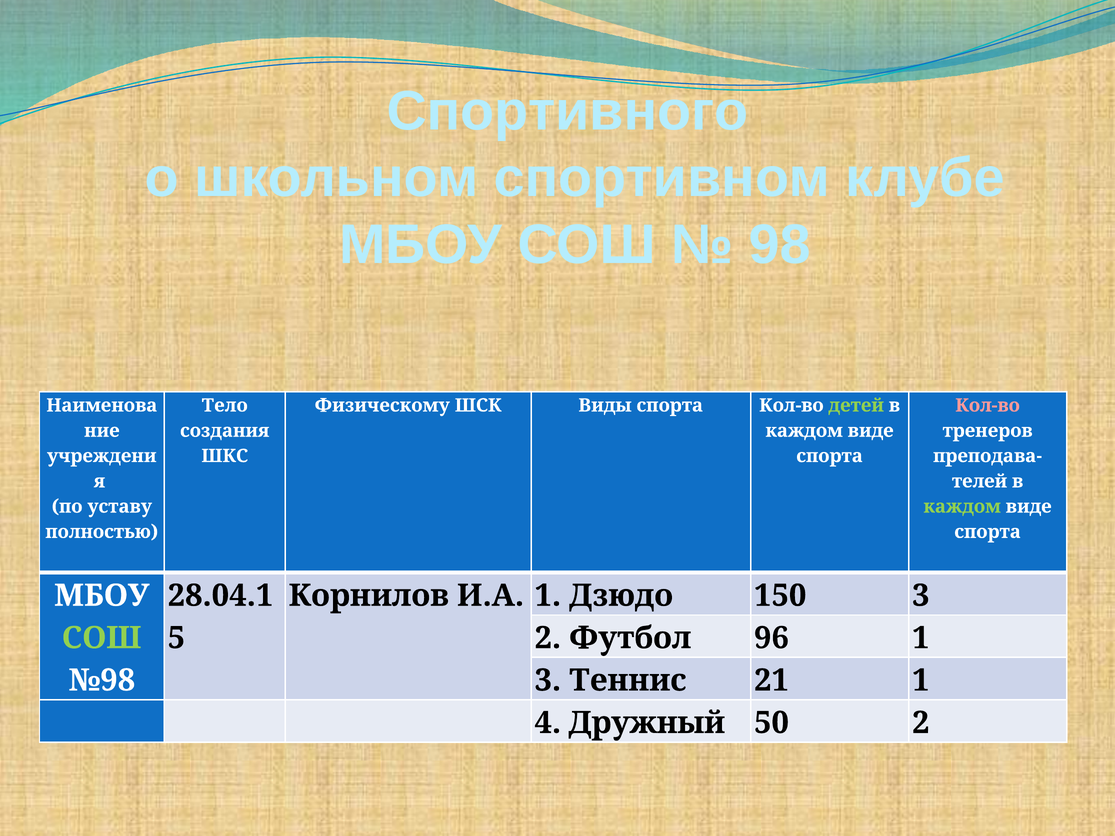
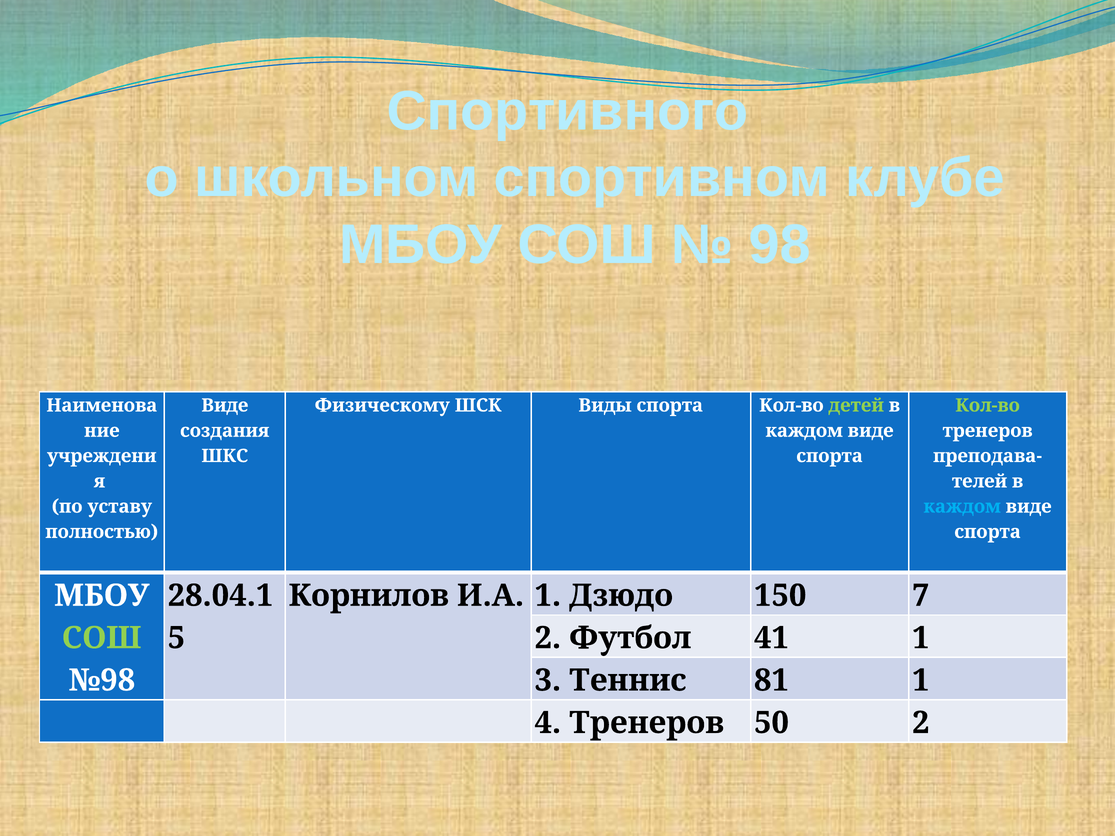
Тело: Тело -> Виде (225, 406)
Кол-во colour: pink -> light green (988, 406)
каждом colour: light green -> light blue (962, 507)
150 3: 3 -> 7 (921, 596)
96: 96 -> 41 (771, 638)
21: 21 -> 81 (771, 681)
4 Дружный: Дружный -> Тренеров (647, 723)
